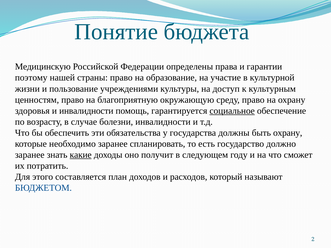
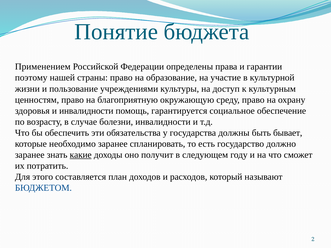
Медицинскую: Медицинскую -> Применением (43, 67)
социальное underline: present -> none (232, 111)
быть охрану: охрану -> бывает (288, 133)
